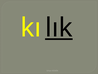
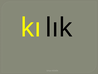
lık underline: present -> none (59, 28)
